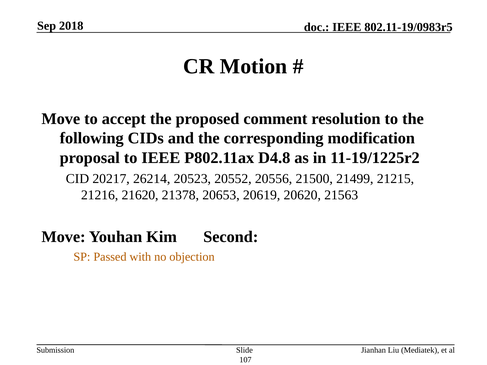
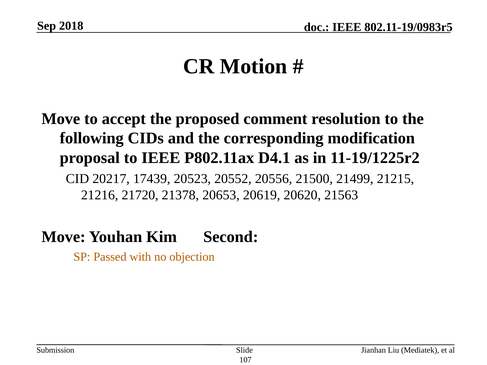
D4.8: D4.8 -> D4.1 (274, 158)
26214: 26214 -> 17439 (152, 179)
21620: 21620 -> 21720 (140, 195)
